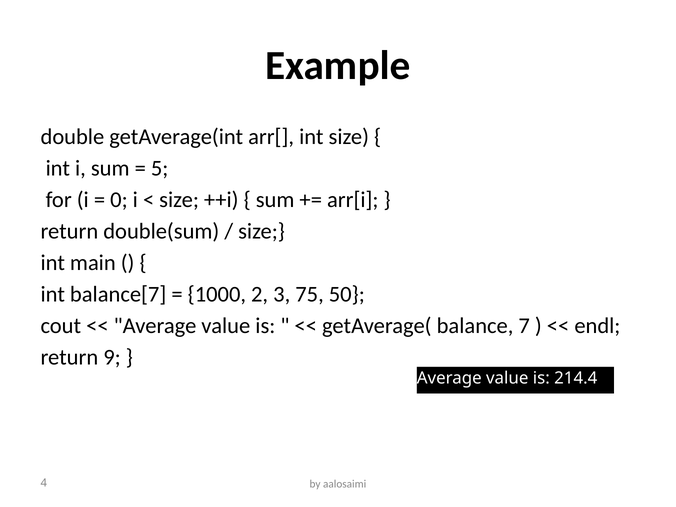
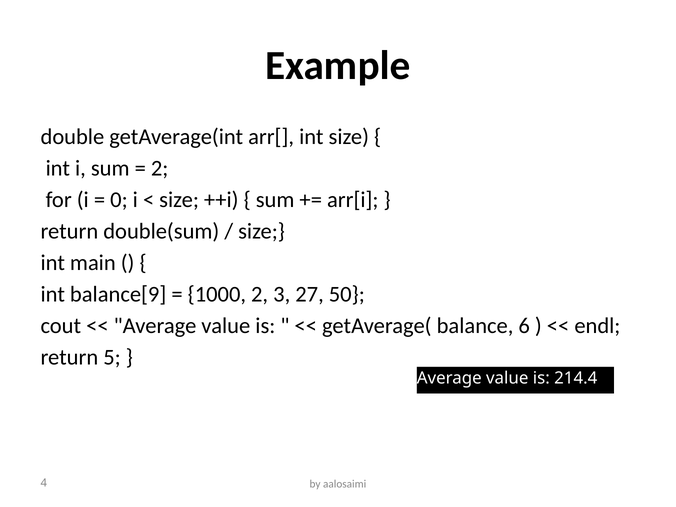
5: 5 -> 2 (160, 168)
balance[7: balance[7 -> balance[9 (118, 294)
75: 75 -> 27 (310, 294)
7: 7 -> 6 (524, 326)
9: 9 -> 5 (112, 358)
